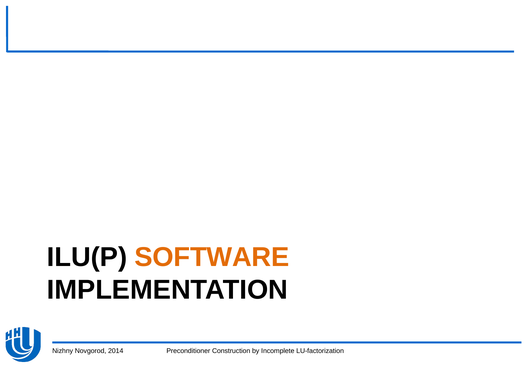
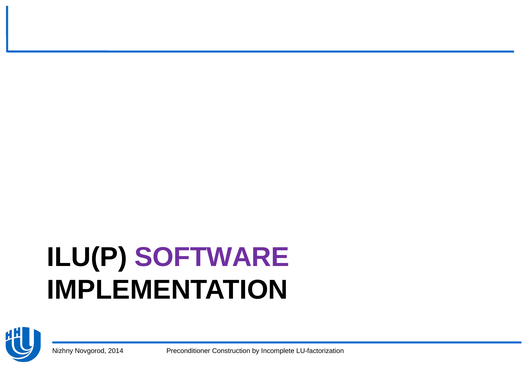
SOFTWARE colour: orange -> purple (212, 257)
